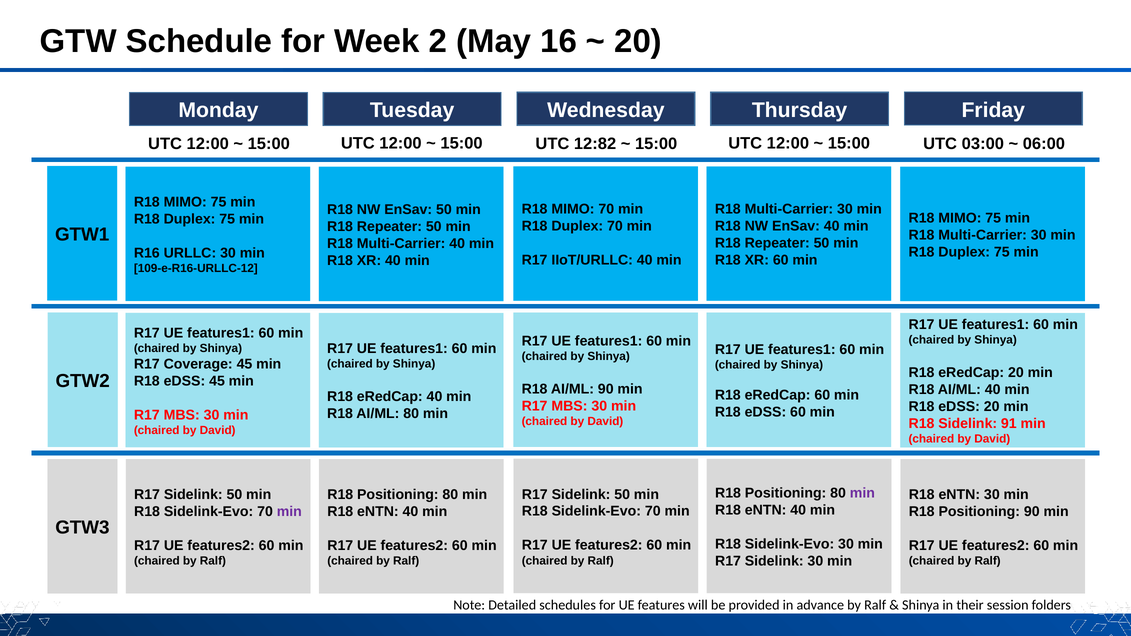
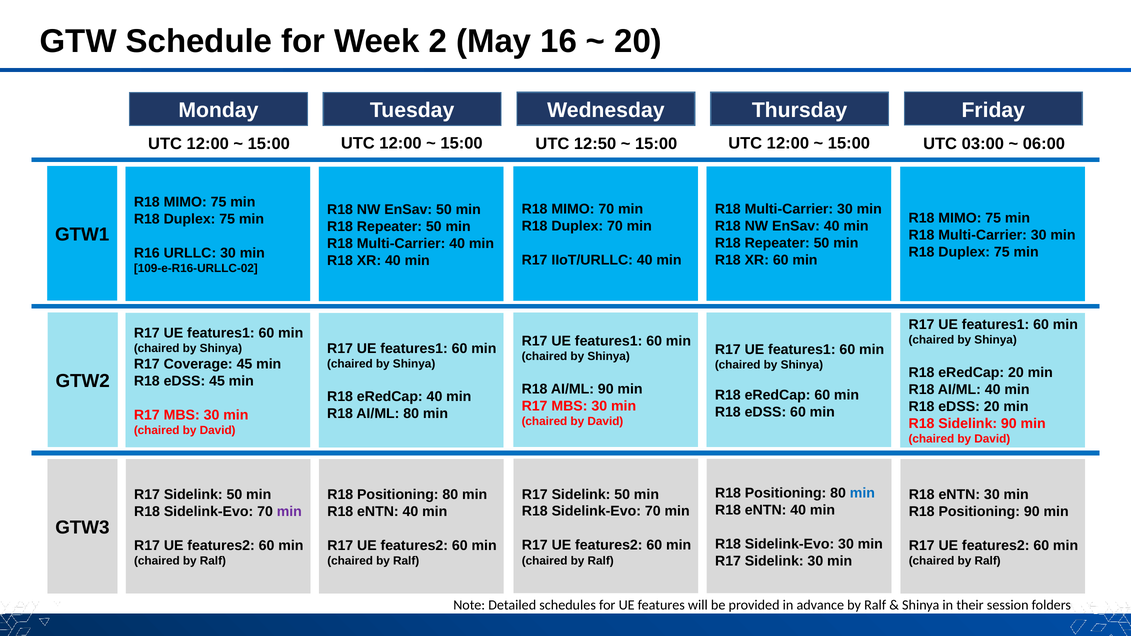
12:82: 12:82 -> 12:50 (595, 144)
109-e-R16-URLLC-12: 109-e-R16-URLLC-12 -> 109-e-R16-URLLC-02 (196, 269)
Sidelink 91: 91 -> 90 (1009, 424)
min colour: purple -> blue (862, 493)
